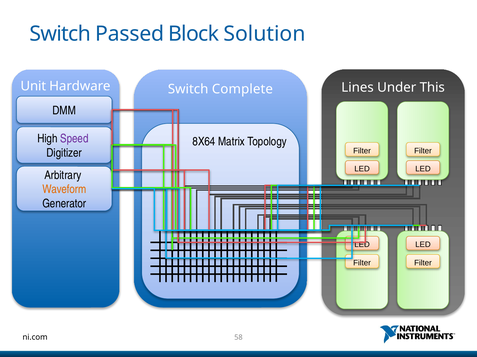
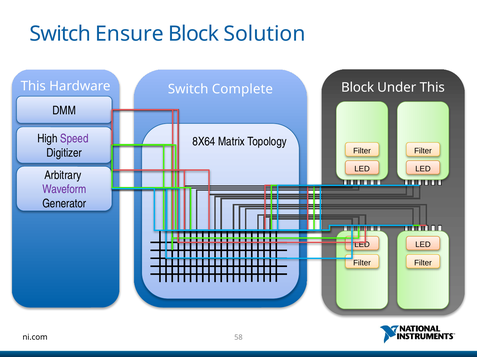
Passed: Passed -> Ensure (130, 34)
Unit: Unit -> This (33, 86)
Lines: Lines -> Block (358, 88)
Waveform colour: orange -> purple (64, 190)
